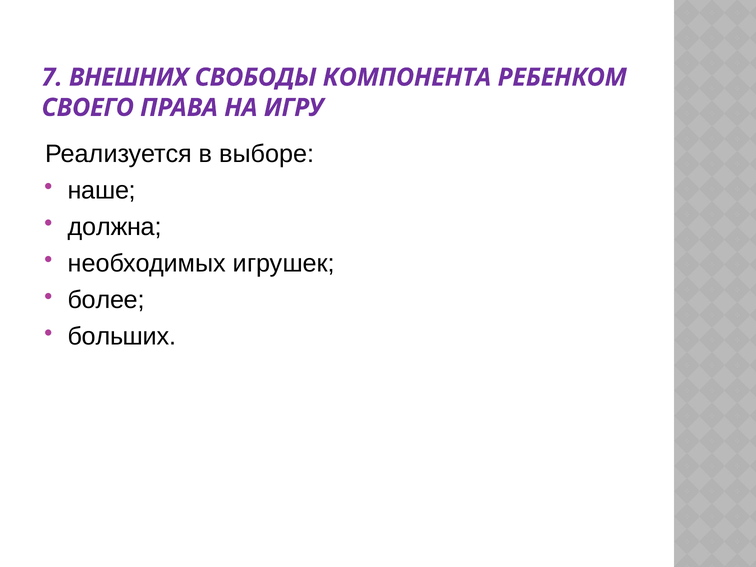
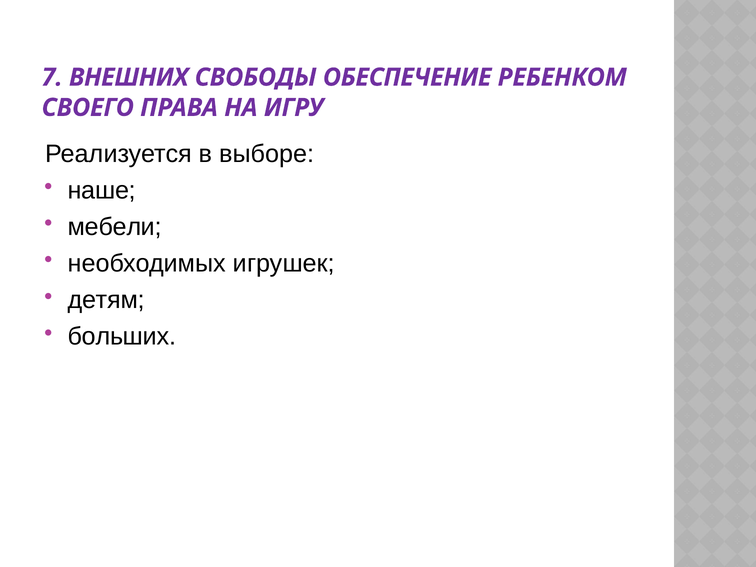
КОМПОНЕНТА: КОМПОНЕНТА -> ОБЕСПЕЧЕНИЕ (407, 77)
должна: должна -> мебели (115, 227)
более: более -> детям (106, 300)
